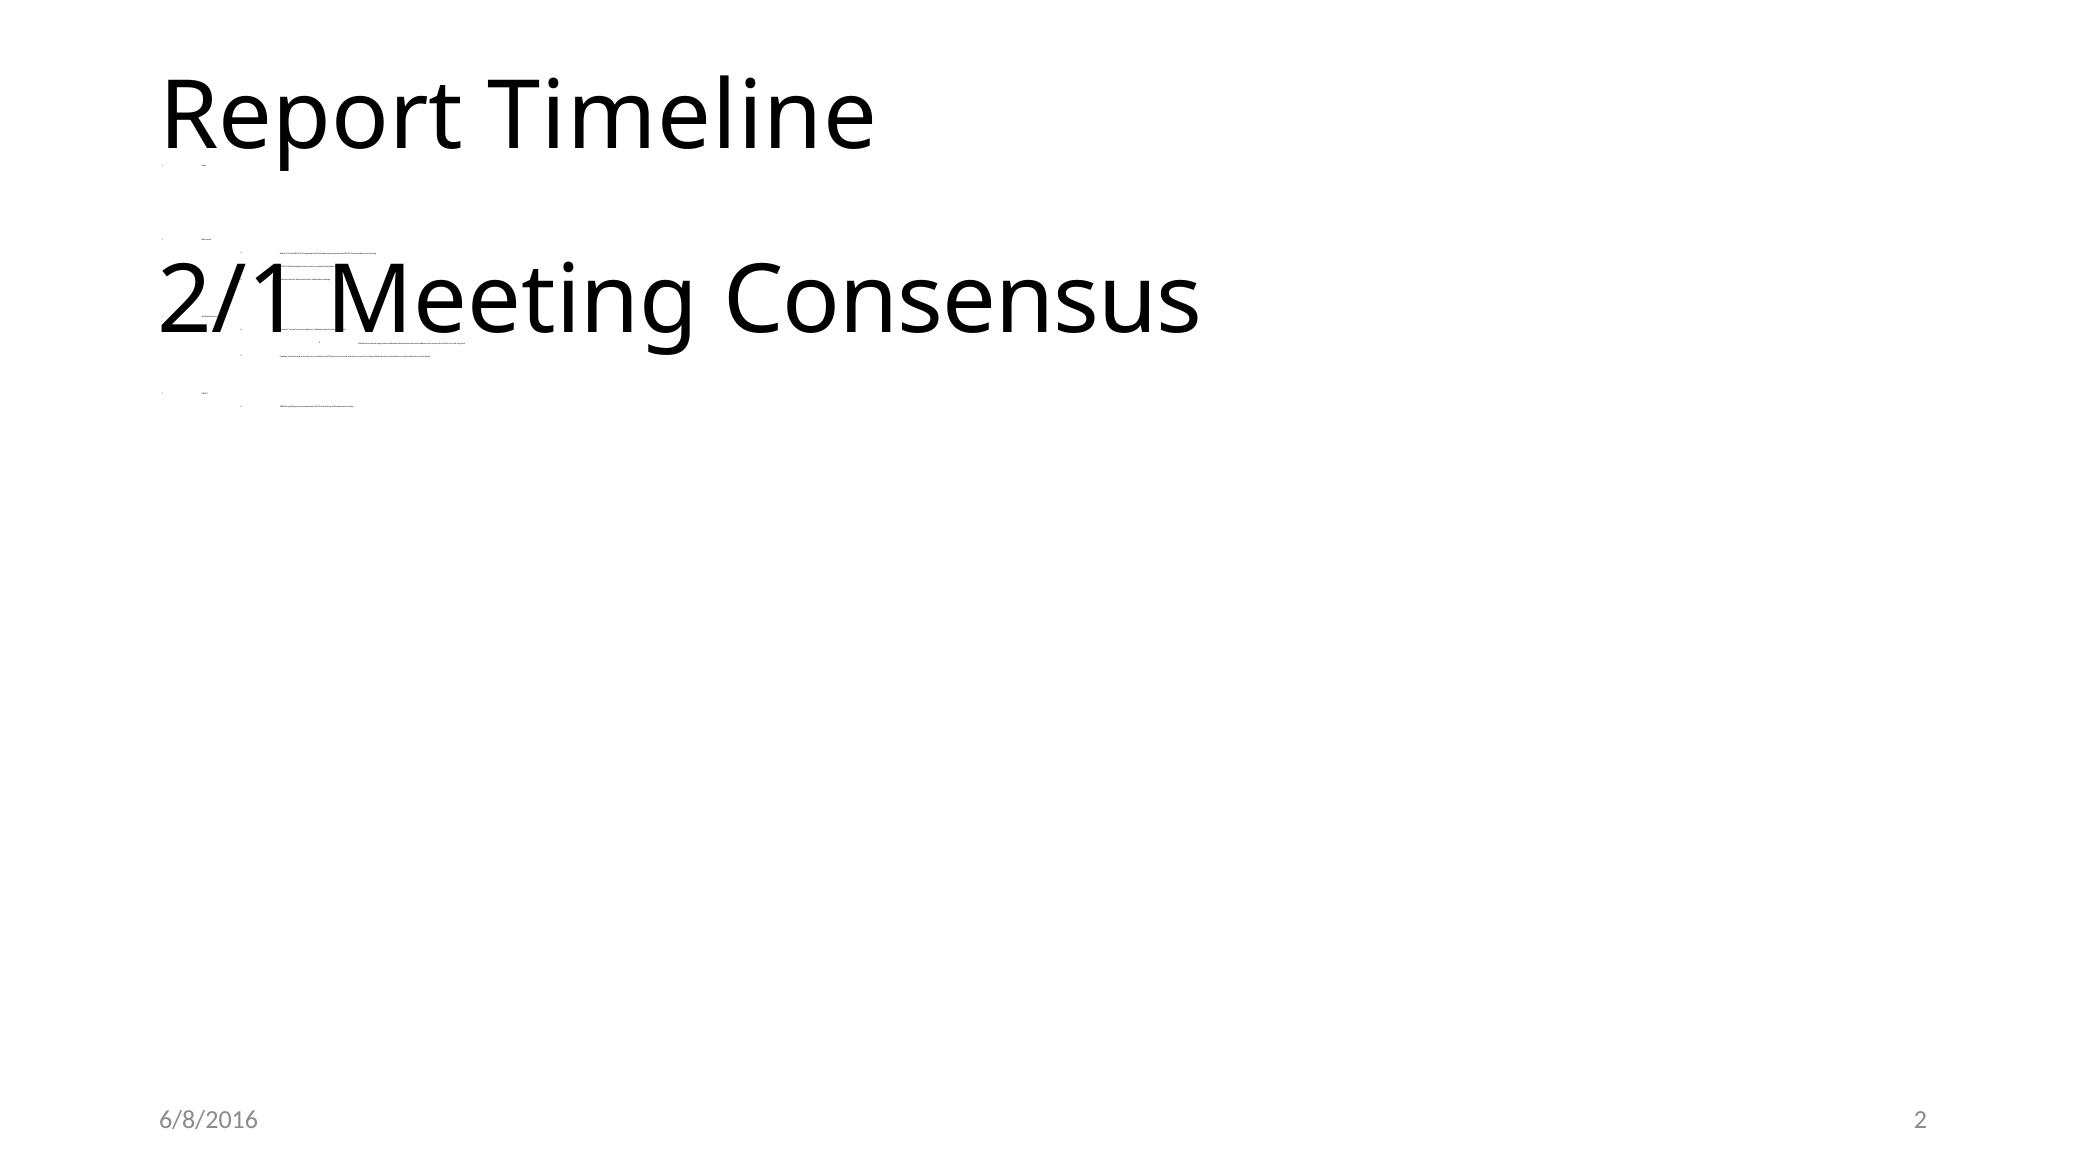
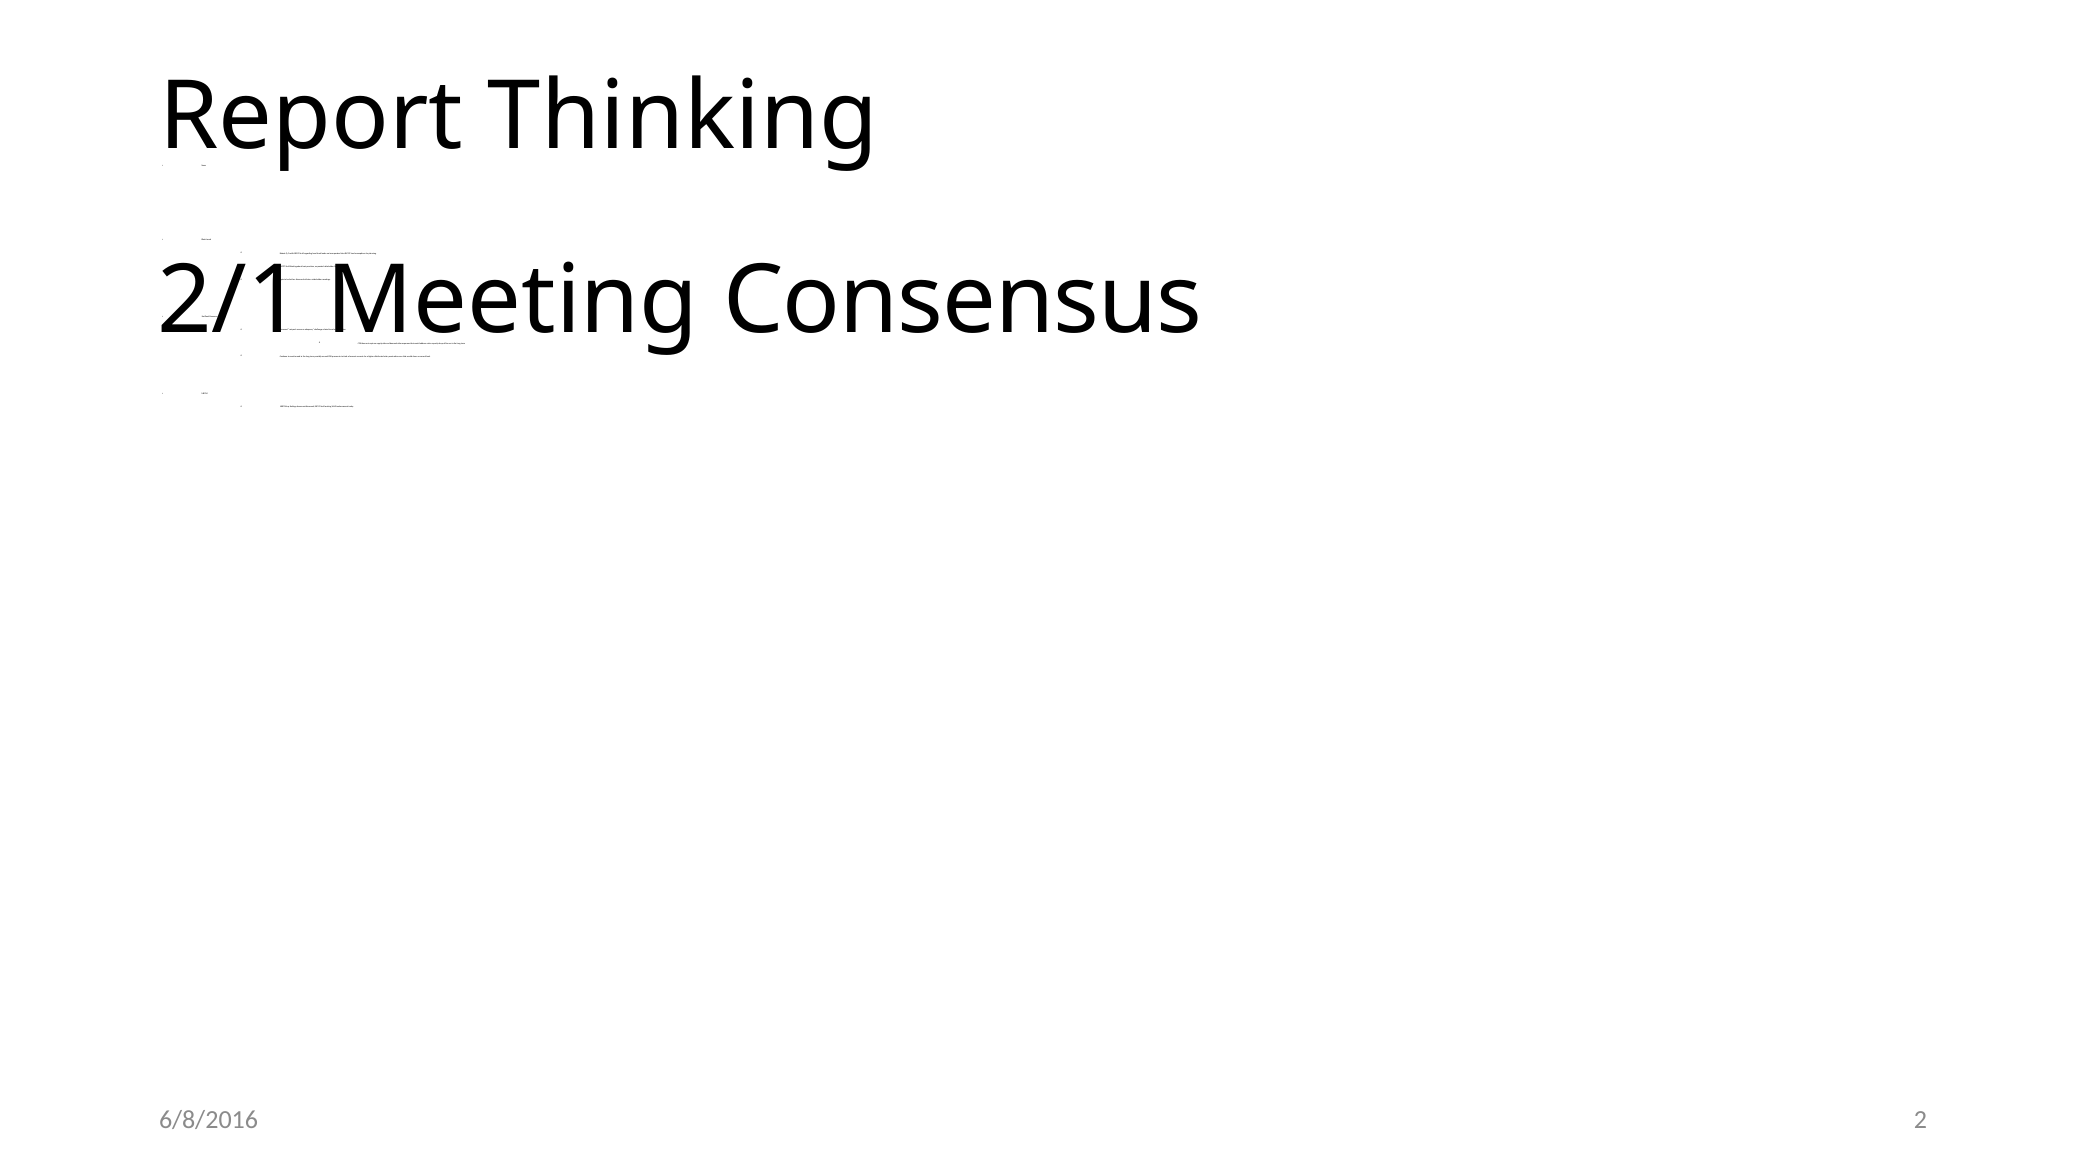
Timeline: Timeline -> Thinking (683, 117)
